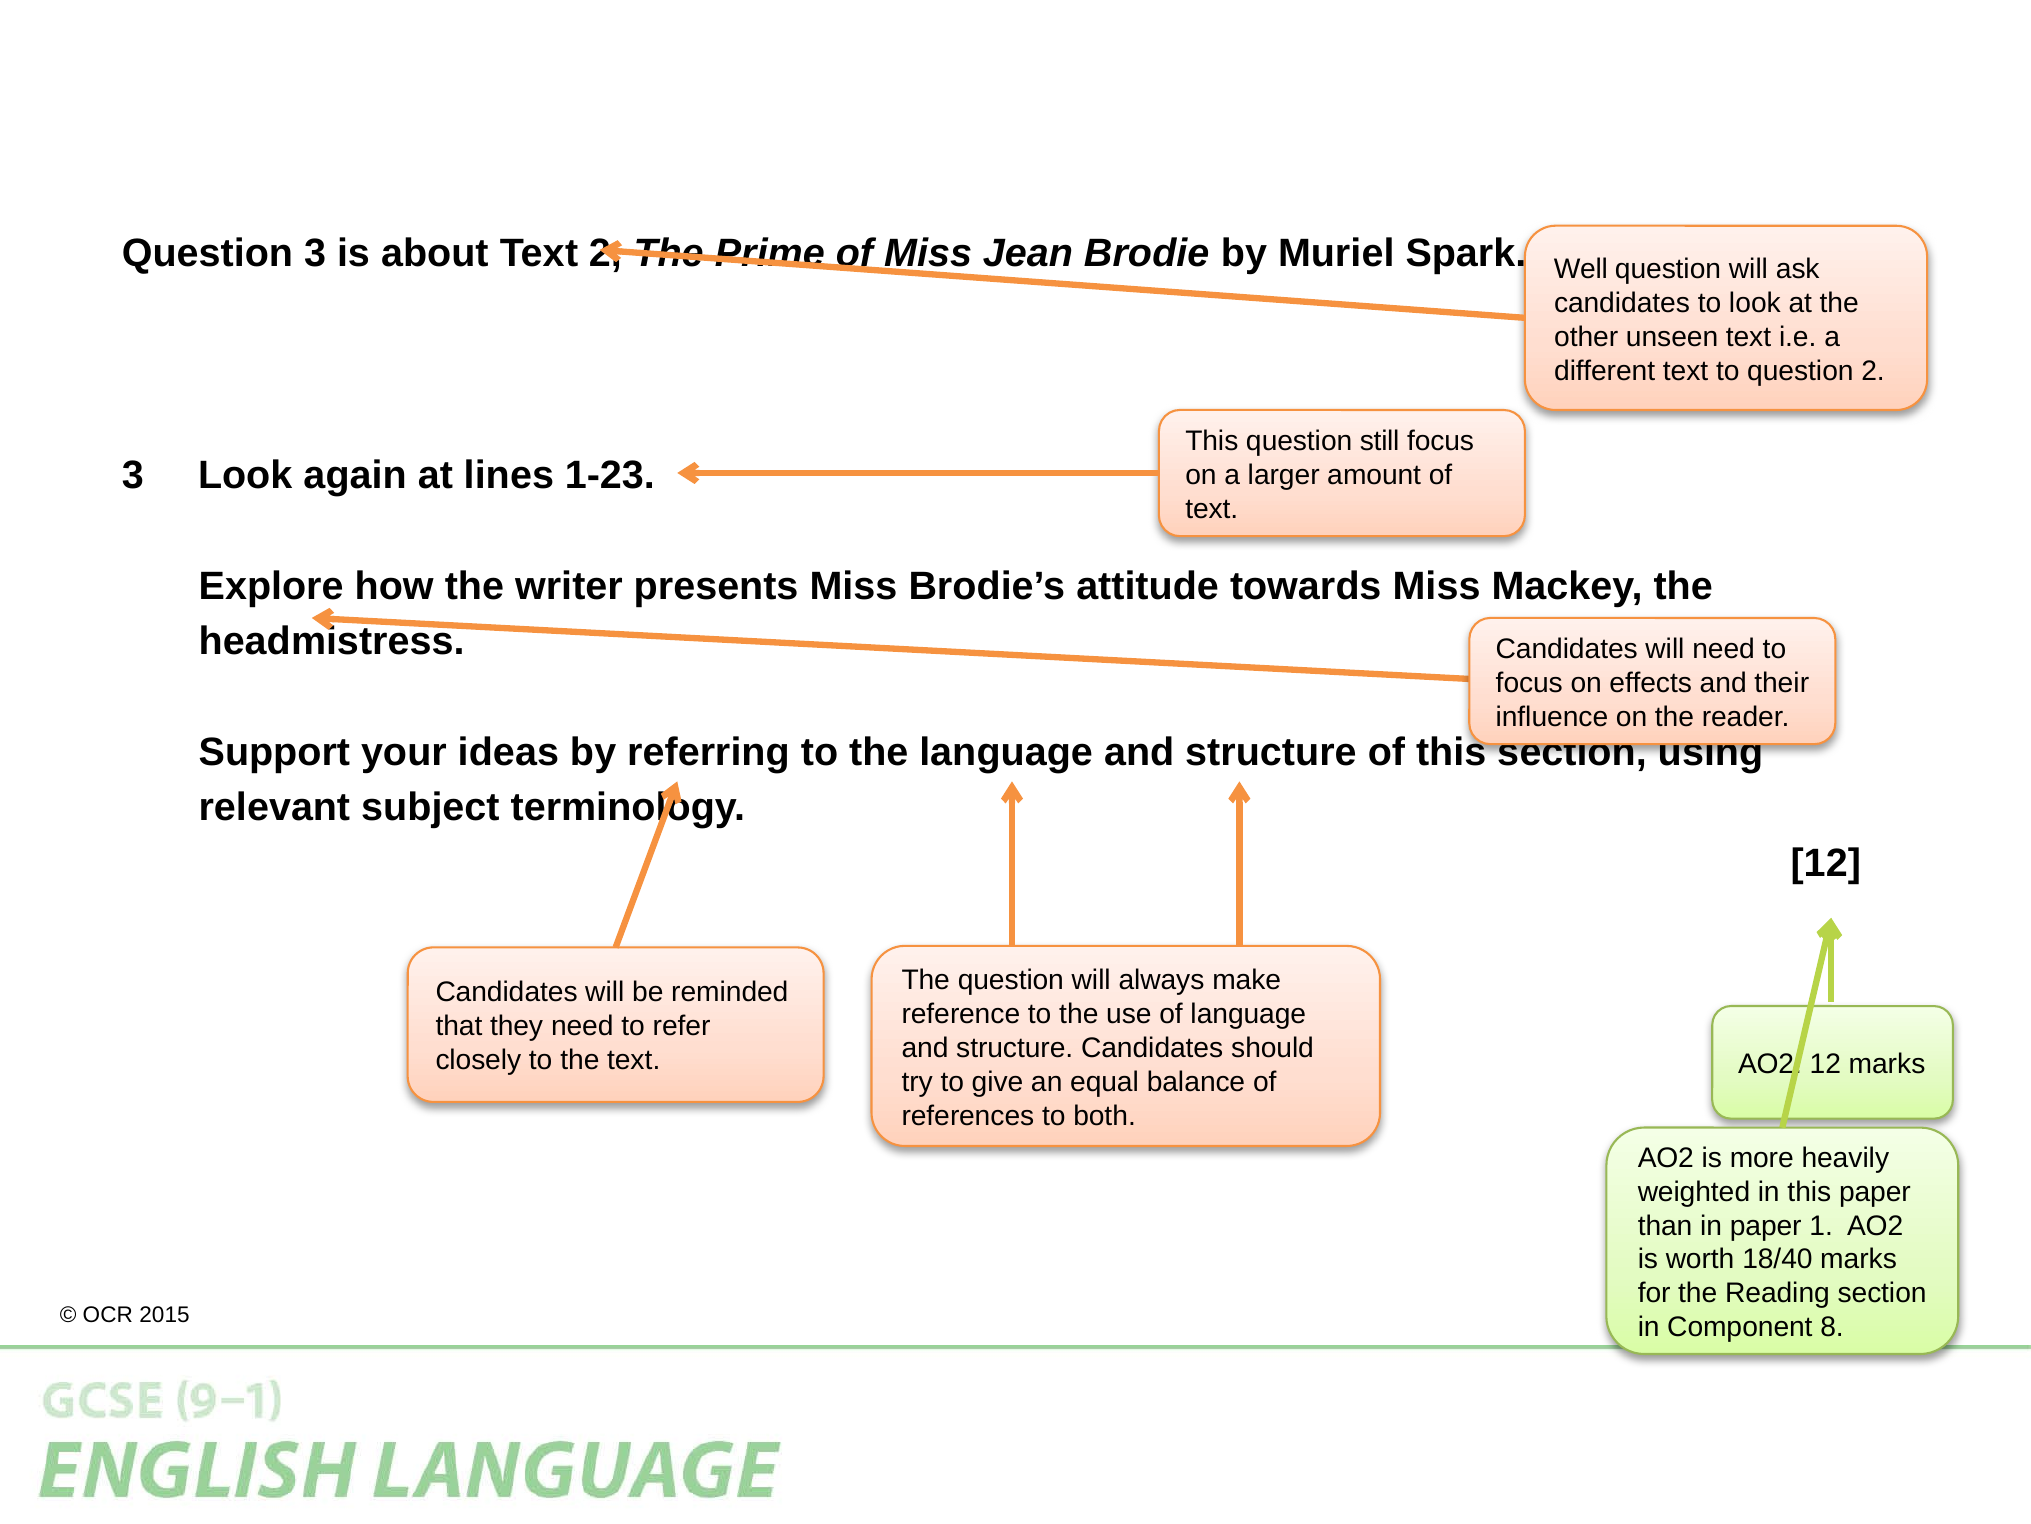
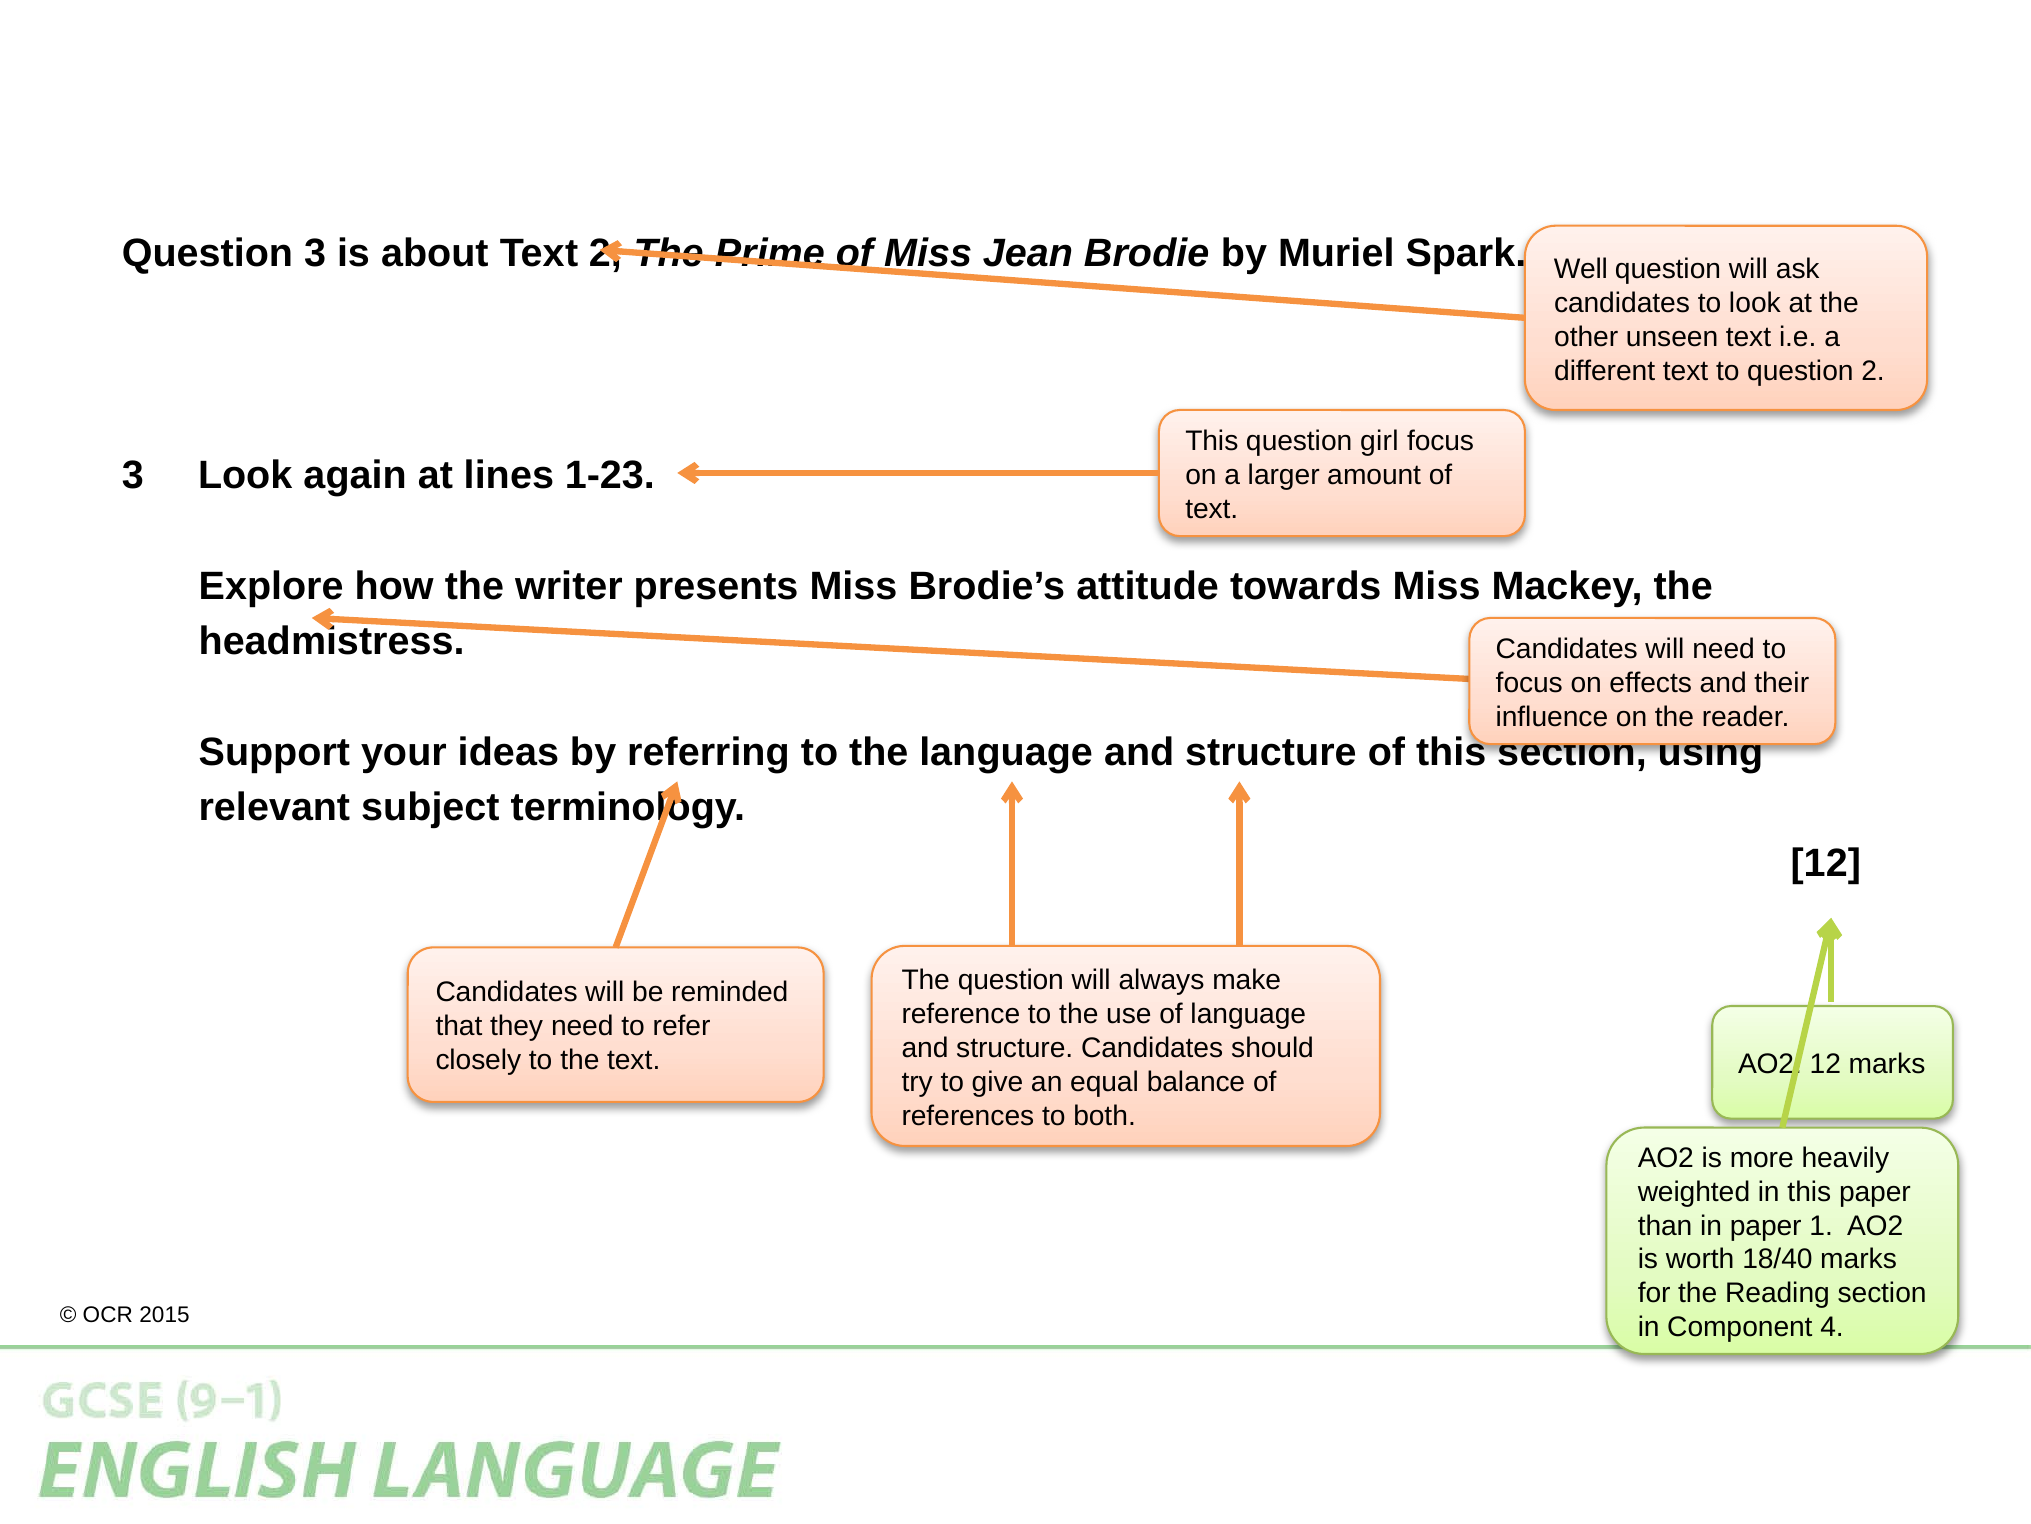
still: still -> girl (1379, 441)
8: 8 -> 4 (1832, 1327)
